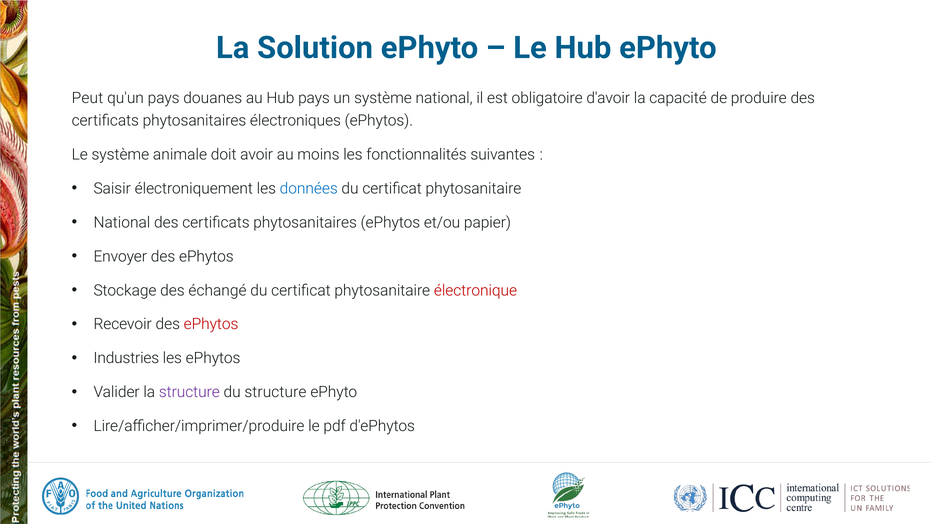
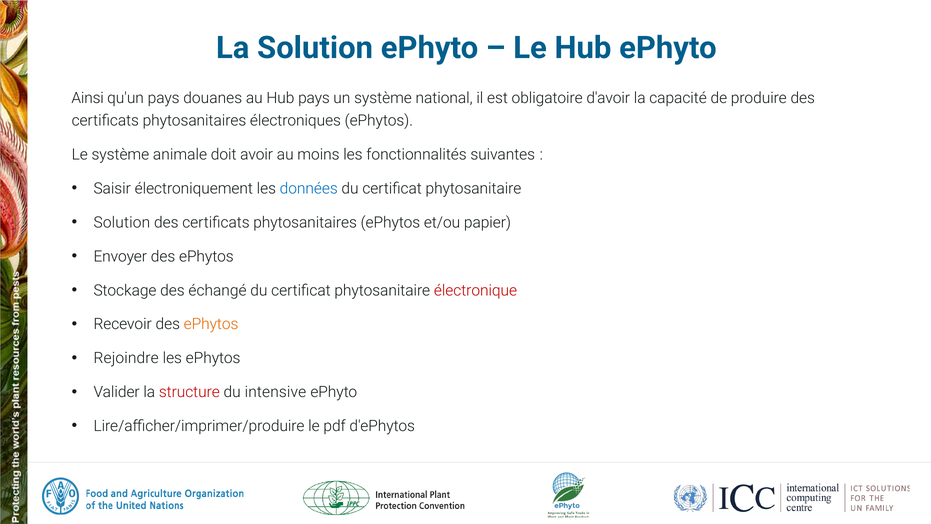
Peut: Peut -> Ainsi (88, 98)
National: National -> Solution (122, 222)
ePhytos colour: red -> orange (211, 324)
Industries: Industries -> Rejoindre (126, 358)
structure colour: purple -> red (189, 392)
du structure: structure -> intensive (275, 392)
